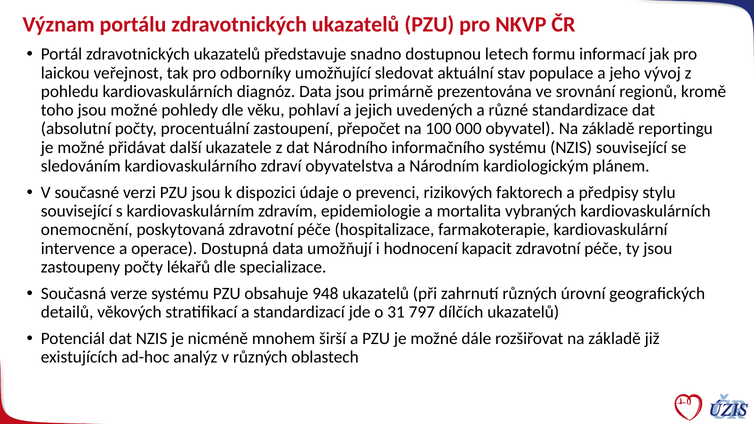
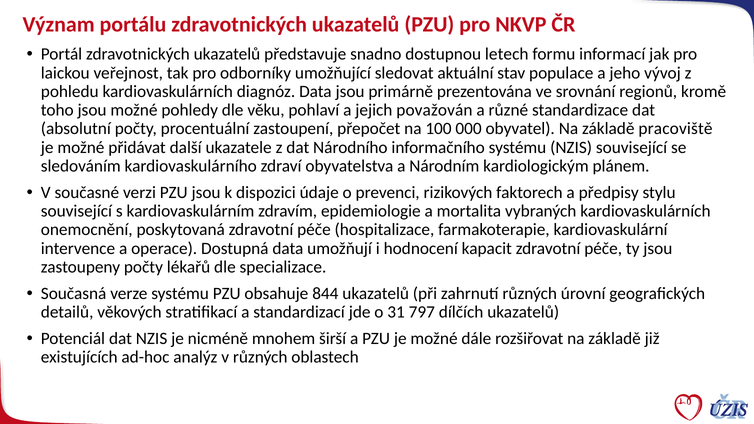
uvedených: uvedených -> považován (434, 110)
reportingu: reportingu -> pracoviště (675, 129)
948: 948 -> 844 (325, 294)
